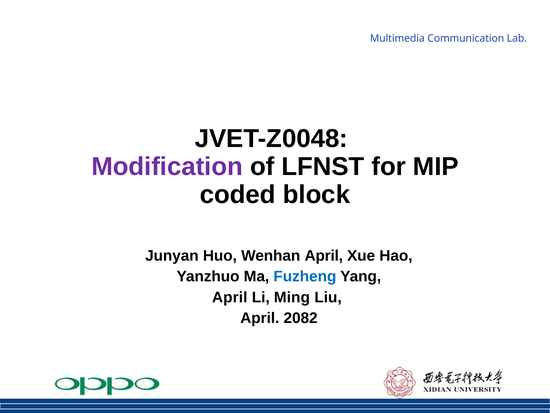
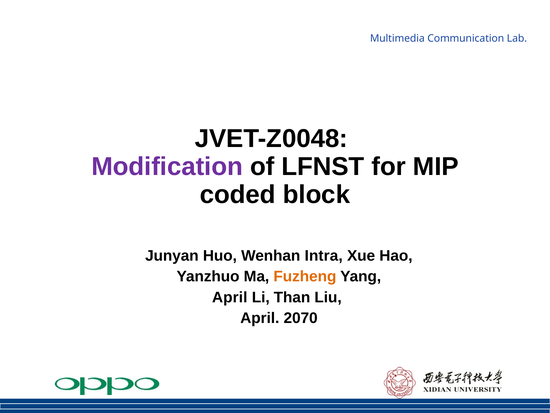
Wenhan April: April -> Intra (324, 255)
Fuzheng colour: blue -> orange (305, 276)
Ming: Ming -> Than (292, 297)
2082: 2082 -> 2070 (301, 318)
